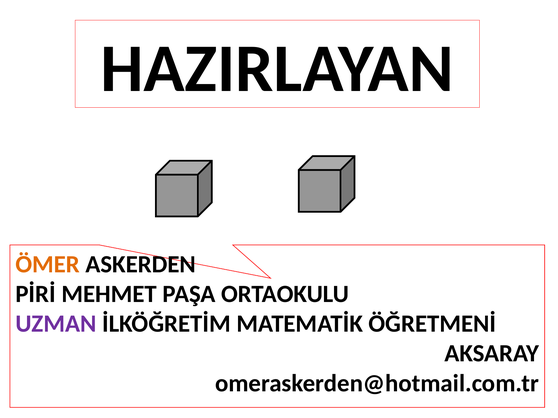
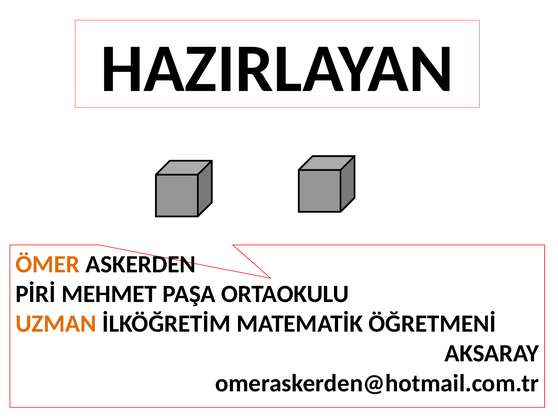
UZMAN colour: purple -> orange (56, 324)
